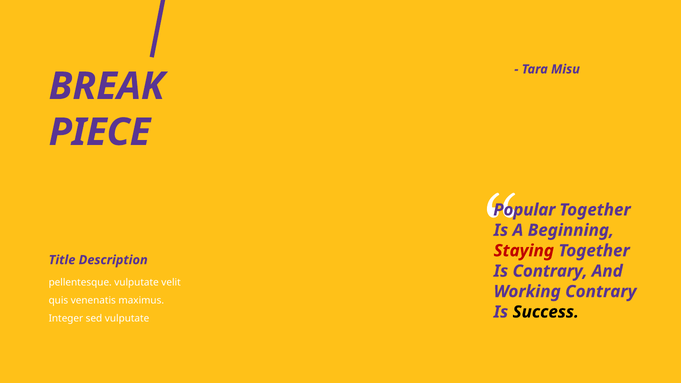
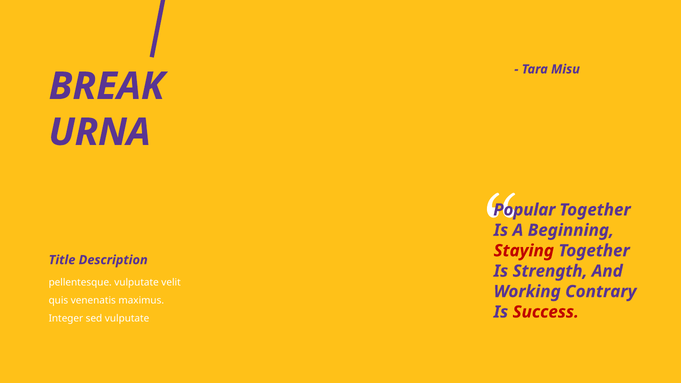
PIECE: PIECE -> URNA (100, 132)
Is Contrary: Contrary -> Strength (550, 271)
Success colour: black -> red (546, 312)
